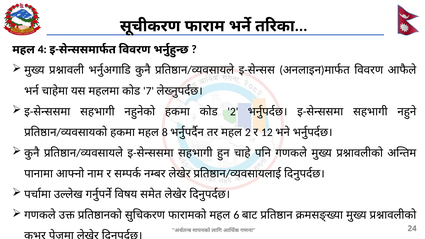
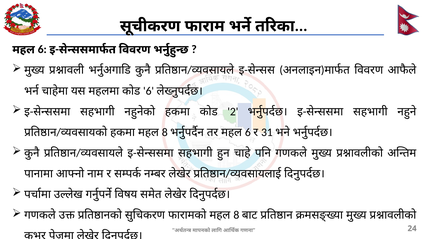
4: 4 -> 6 (42, 49)
7: 7 -> 6 (149, 91)
2: 2 -> 6 (248, 132)
12: 12 -> 31 (267, 132)
6: 6 -> 8 (236, 215)
